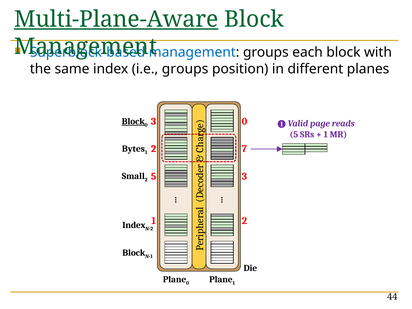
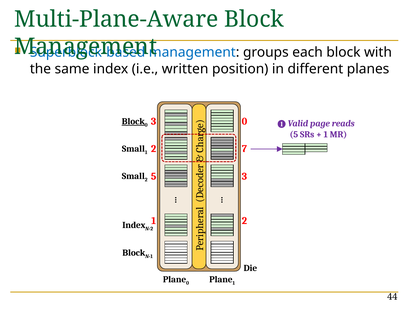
Multi-Plane-Aware underline: present -> none (116, 19)
i.e groups: groups -> written (185, 69)
Bytes: Bytes -> Small (133, 149)
